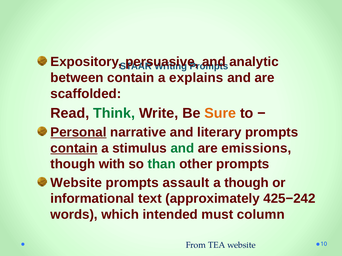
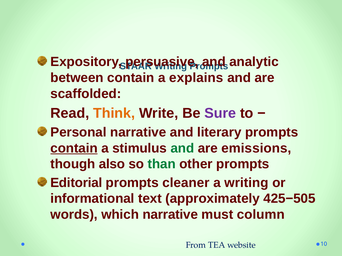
Think colour: green -> orange (114, 113)
Sure colour: orange -> purple (220, 113)
Personal underline: present -> none (78, 132)
with: with -> also (112, 164)
Website: Website -> Editorial (76, 183)
assault: assault -> cleaner (186, 183)
a though: though -> writing (246, 183)
425−242: 425−242 -> 425−505 (289, 199)
which intended: intended -> narrative (170, 215)
